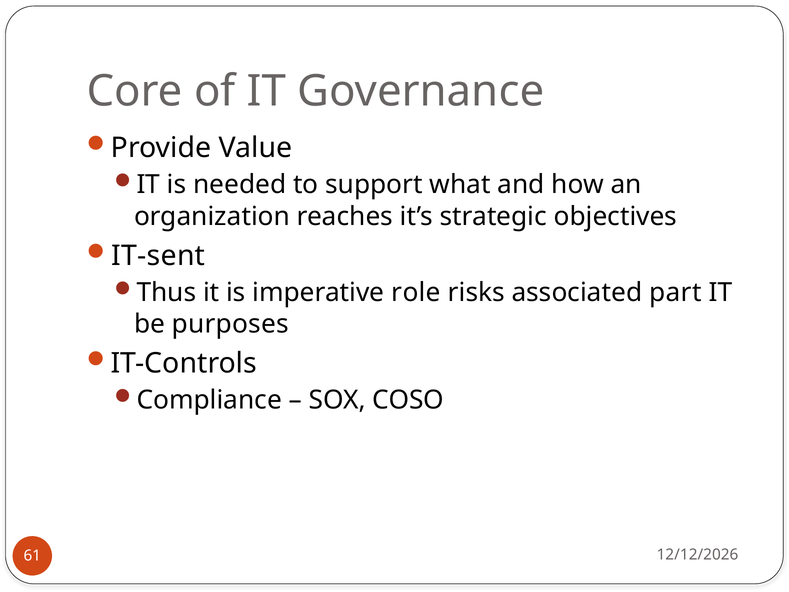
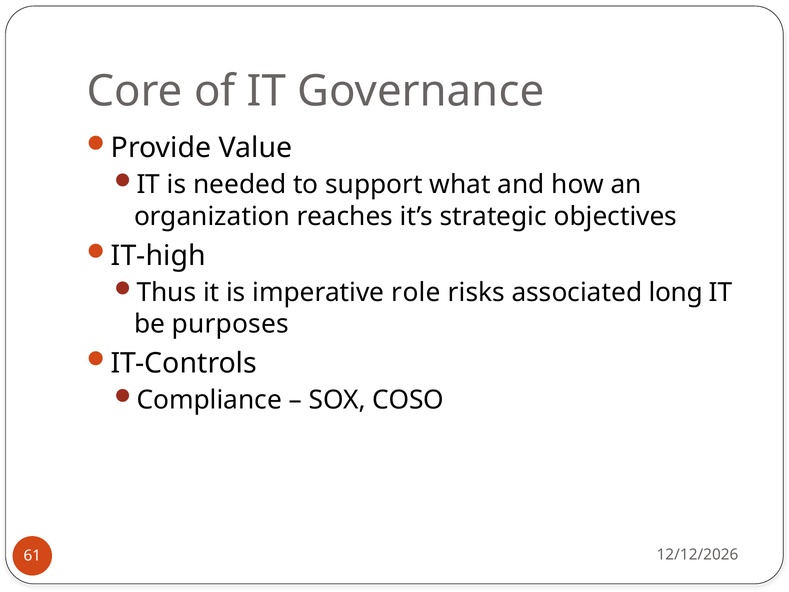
IT-sent: IT-sent -> IT-high (158, 256)
part: part -> long (676, 292)
